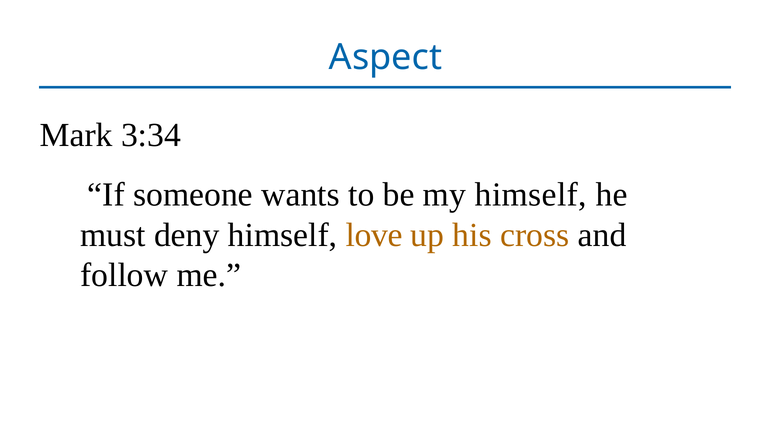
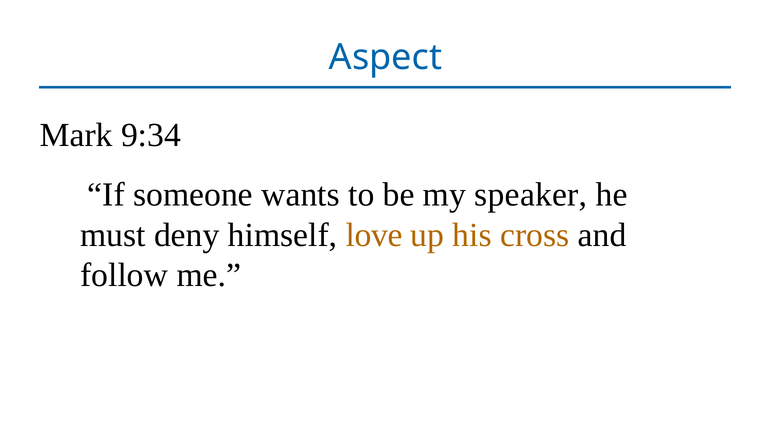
3:34: 3:34 -> 9:34 (151, 135)
my himself: himself -> speaker (531, 195)
